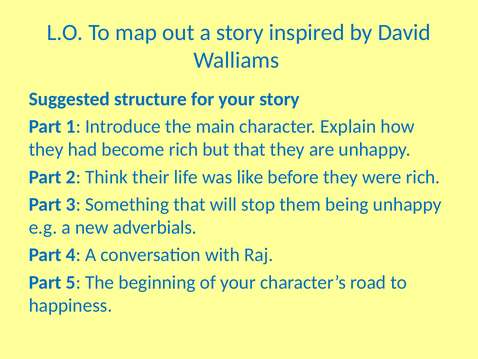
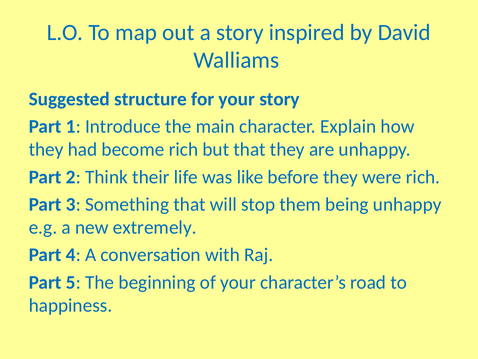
adverbials: adverbials -> extremely (155, 227)
